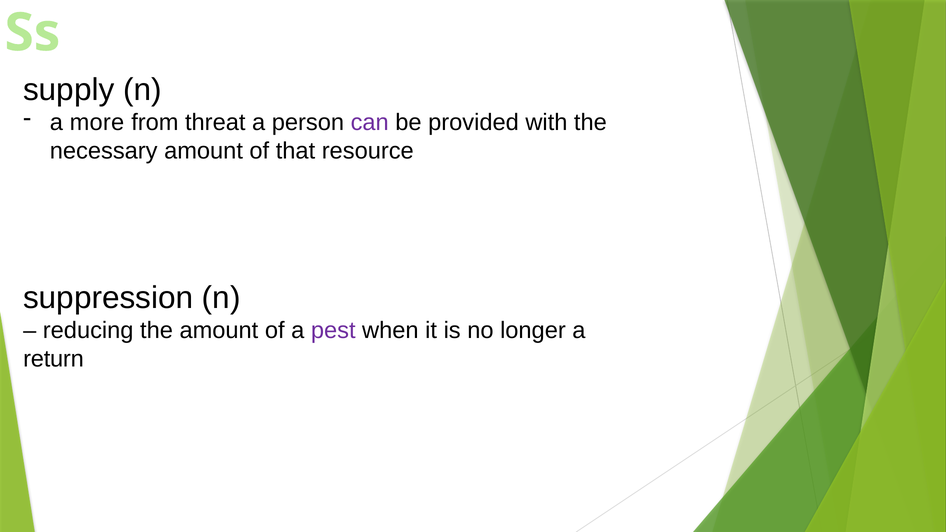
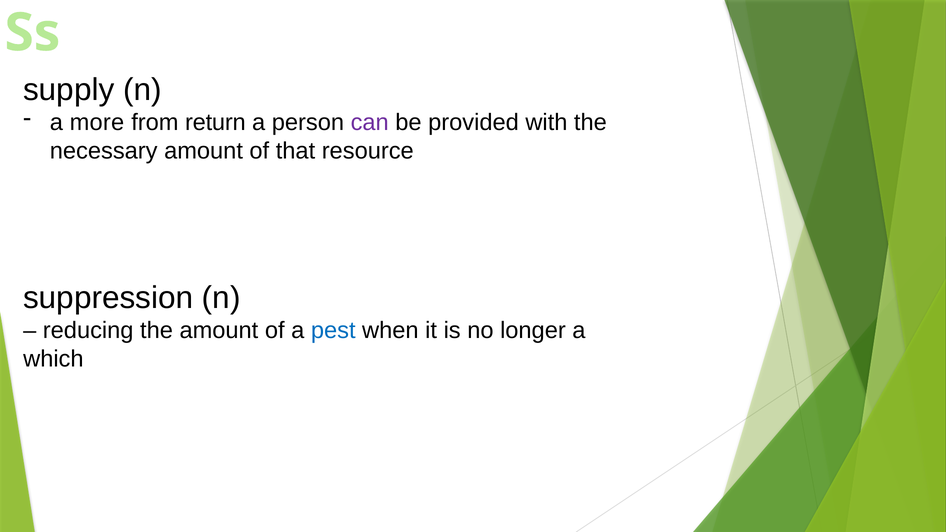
threat: threat -> return (215, 122)
pest colour: purple -> blue (333, 331)
return: return -> which (53, 359)
